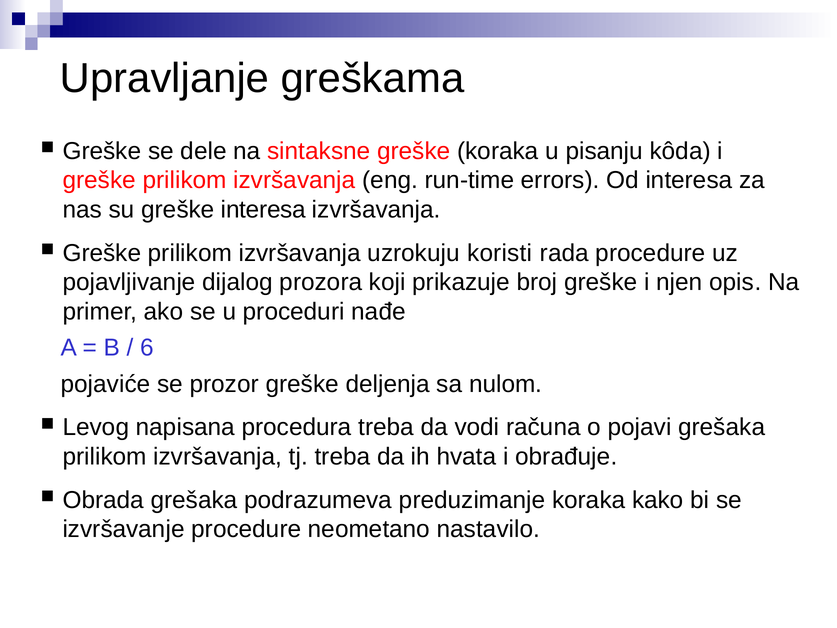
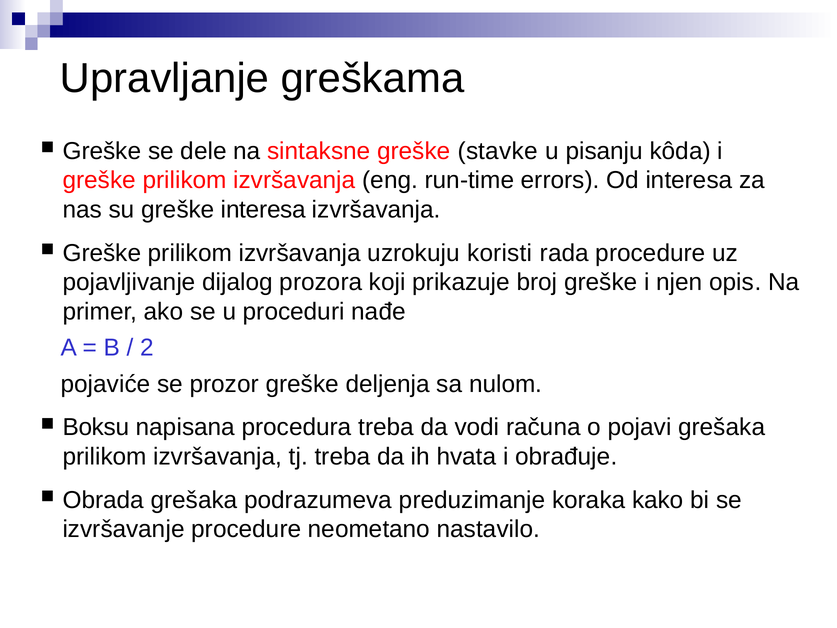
greške koraka: koraka -> stavke (498, 151)
6: 6 -> 2 (147, 348)
Levog: Levog -> Boksu (96, 427)
